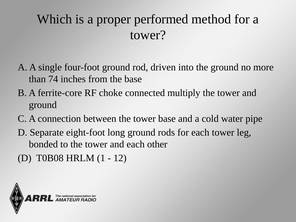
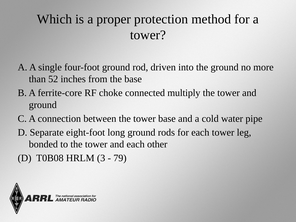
performed: performed -> protection (161, 19)
74: 74 -> 52 (53, 79)
1: 1 -> 3 (101, 158)
12: 12 -> 79 (120, 158)
